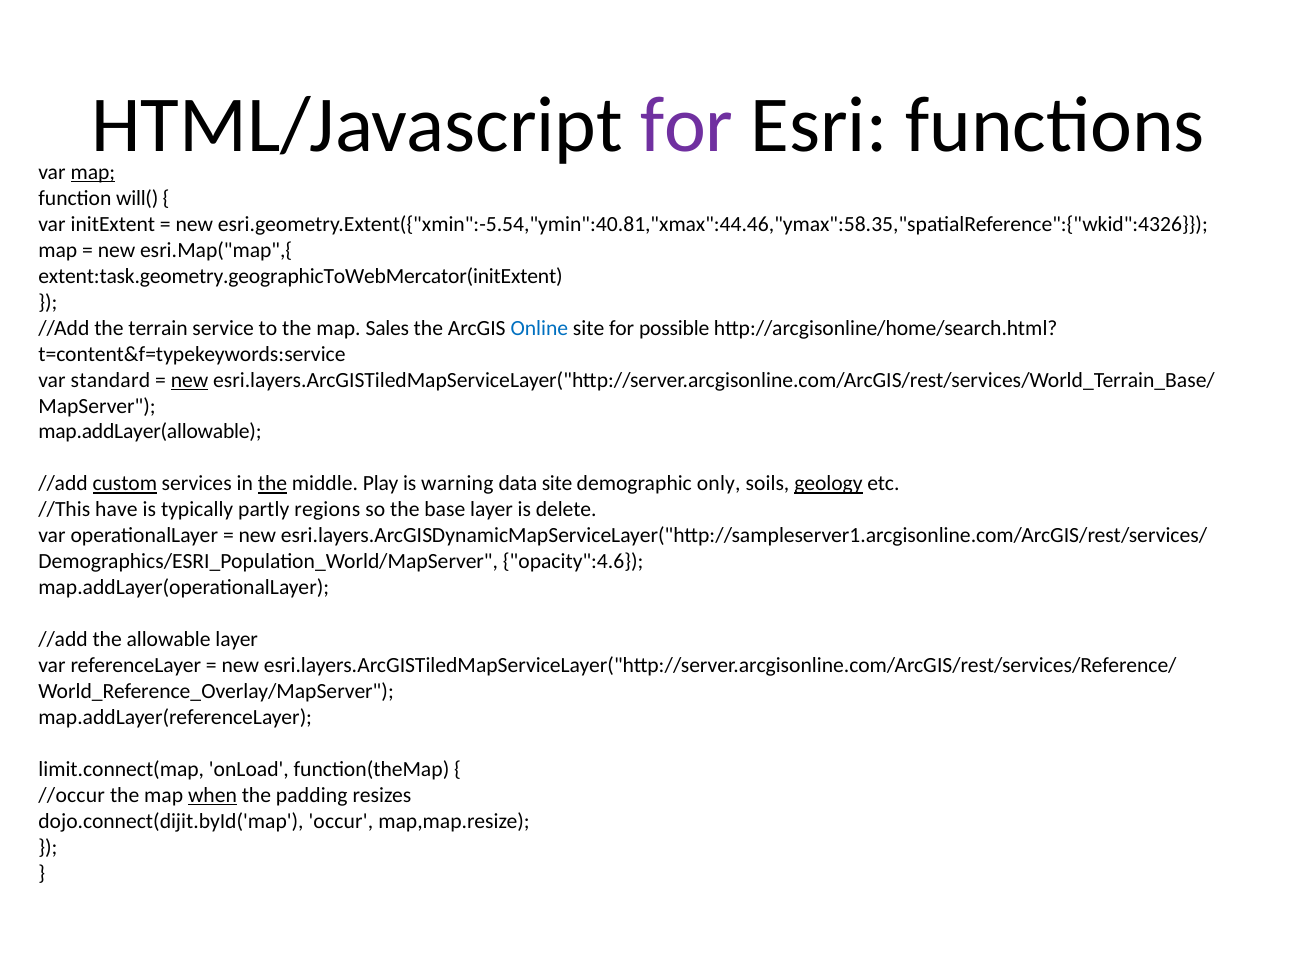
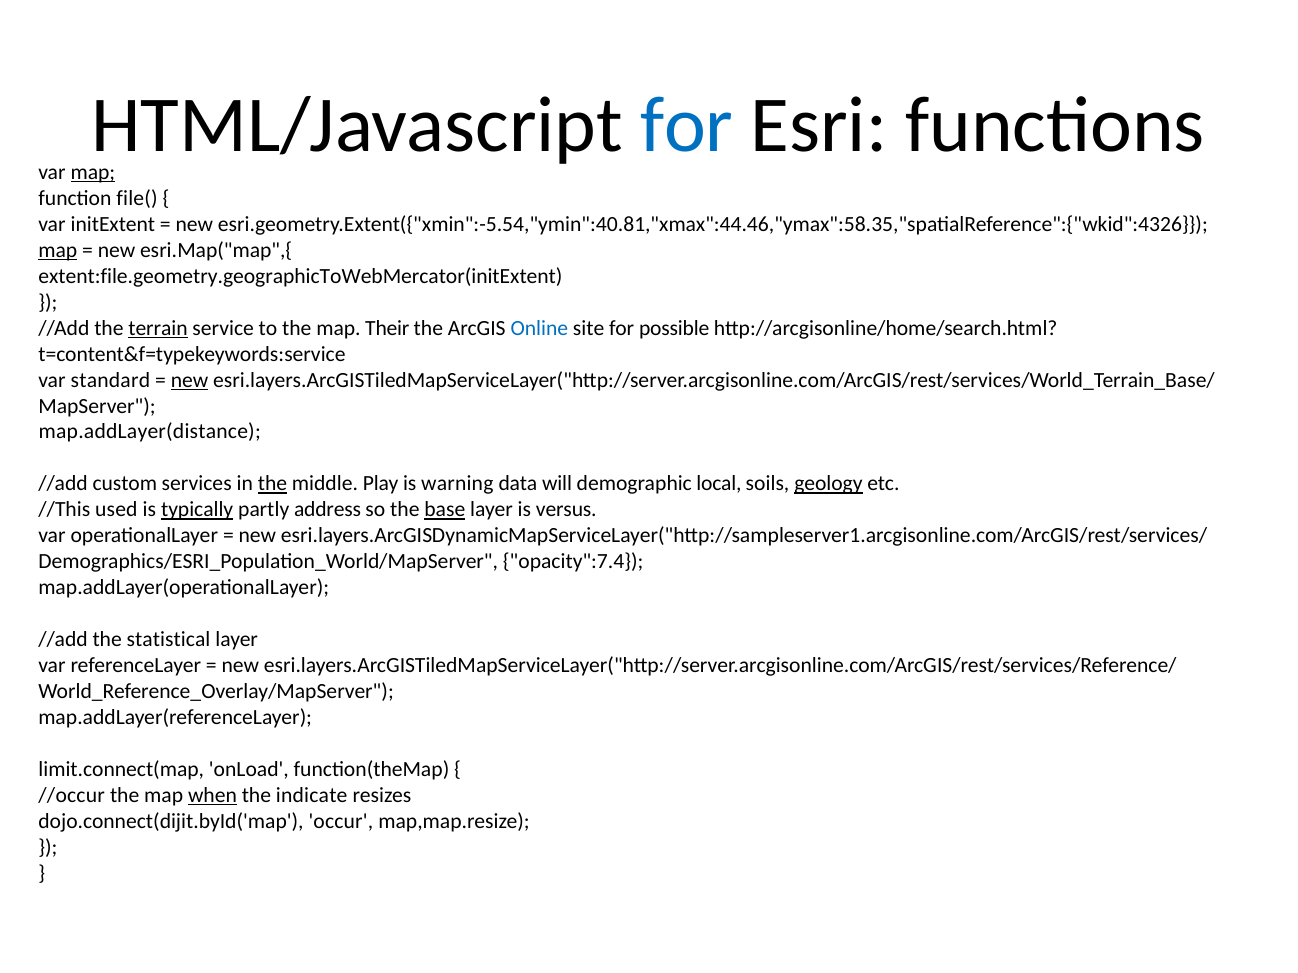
for colour: purple -> blue (687, 126)
will(: will( -> file( (137, 198)
map underline: none -> present (58, 250)
extent:task.geometry.geographicToWebMercator(initExtent: extent:task.geometry.geographicToWebMercator(initExtent -> extent:file.geometry.geographicToWebMercator(initExtent (300, 276)
terrain underline: none -> present (158, 328)
Sales: Sales -> Their (387, 328)
map.addLayer(allowable: map.addLayer(allowable -> map.addLayer(distance (150, 432)
custom underline: present -> none (125, 484)
data site: site -> will (557, 484)
only: only -> local (719, 484)
have: have -> used (116, 510)
typically underline: none -> present (197, 510)
regions: regions -> address (328, 510)
base underline: none -> present (445, 510)
delete: delete -> versus (566, 510)
opacity":4.6: opacity":4.6 -> opacity":7.4 (573, 562)
allowable: allowable -> statistical (169, 640)
padding: padding -> indicate (312, 796)
